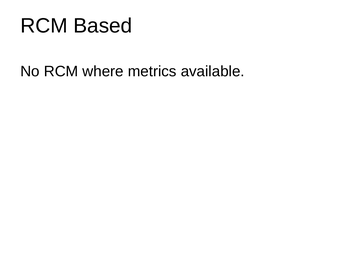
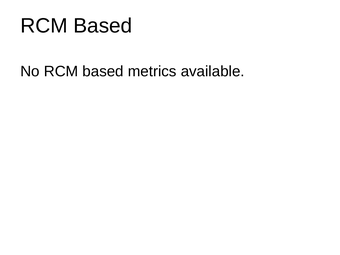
No RCM where: where -> based (103, 71)
